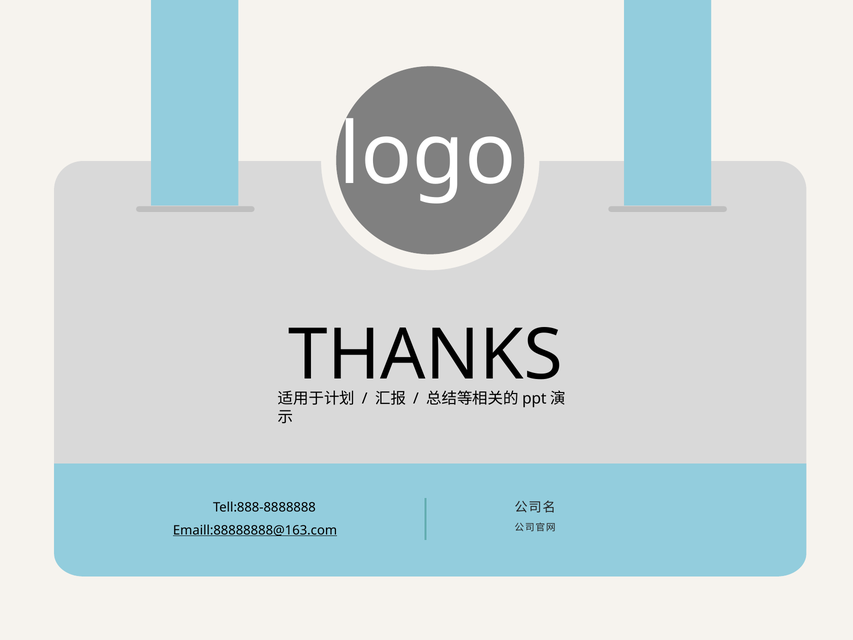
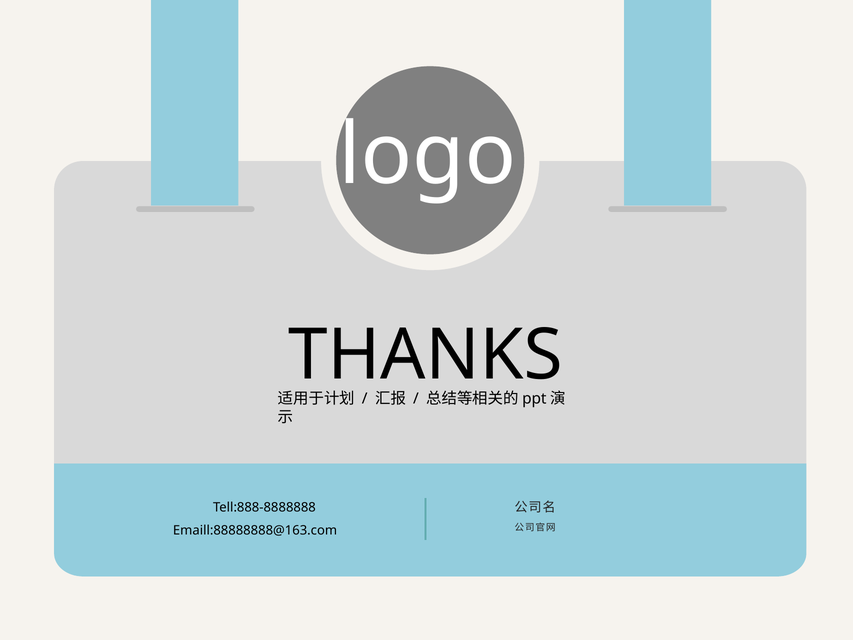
Emaill:88888888@163.com underline: present -> none (255, 530)
